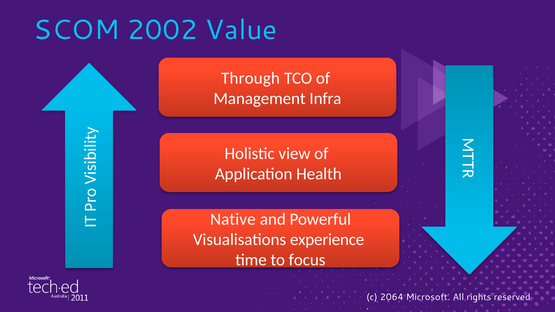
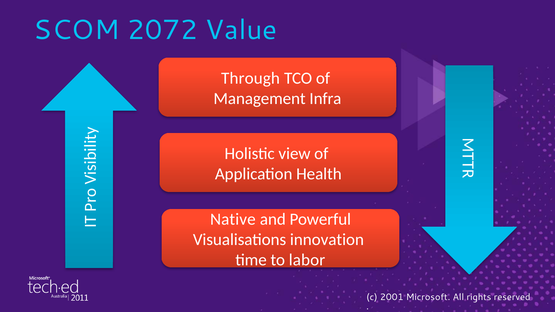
2002: 2002 -> 2072 (162, 30)
experience: experience -> innovation (327, 240)
focus: focus -> labor (307, 260)
2064: 2064 -> 2001 (392, 297)
